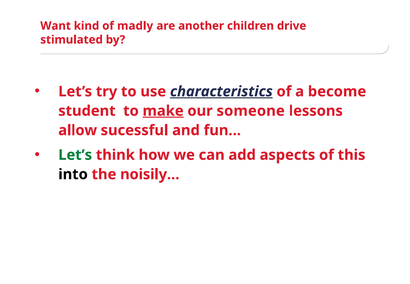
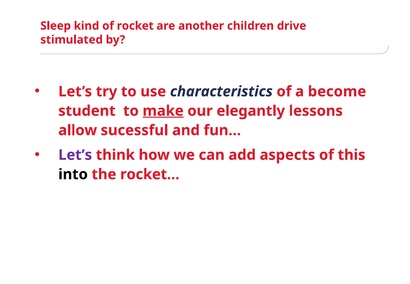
Want: Want -> Sleep (56, 26)
madly: madly -> rocket (135, 26)
characteristics underline: present -> none (221, 92)
someone: someone -> elegantly (251, 111)
Let’s colour: green -> purple (75, 155)
noisily…: noisily… -> rocket… (150, 174)
